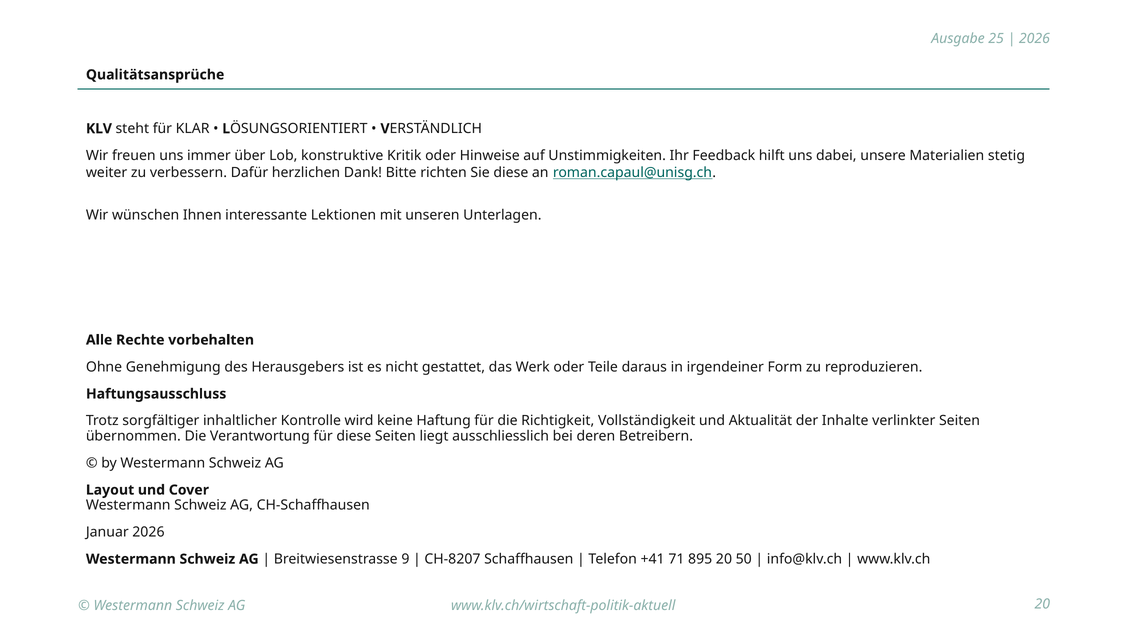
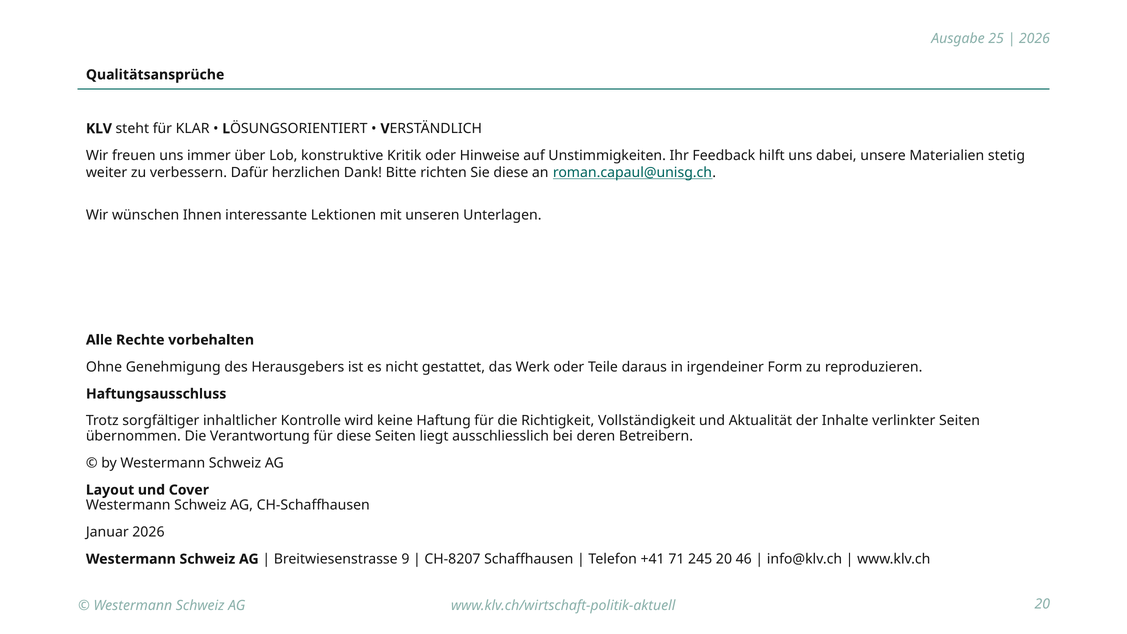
895: 895 -> 245 (700, 559)
50: 50 -> 46 (744, 559)
